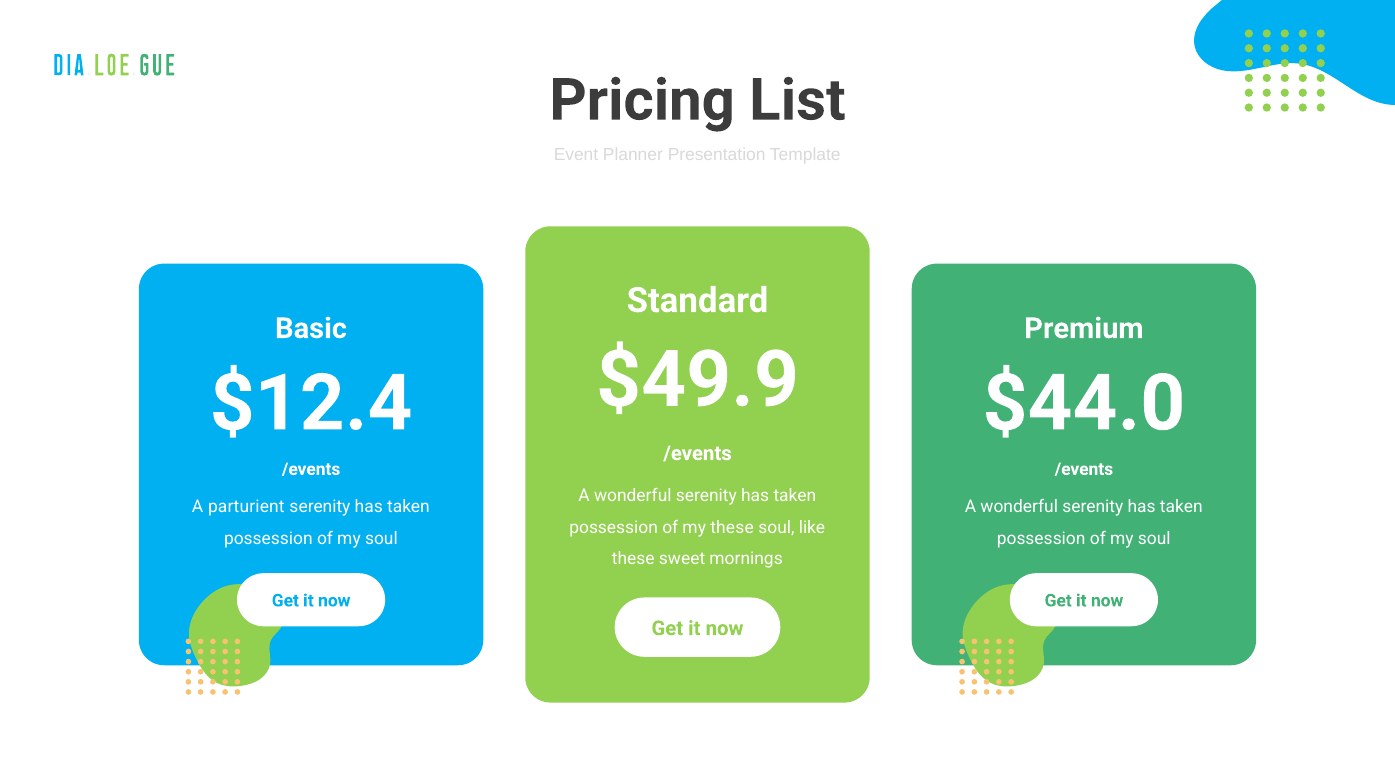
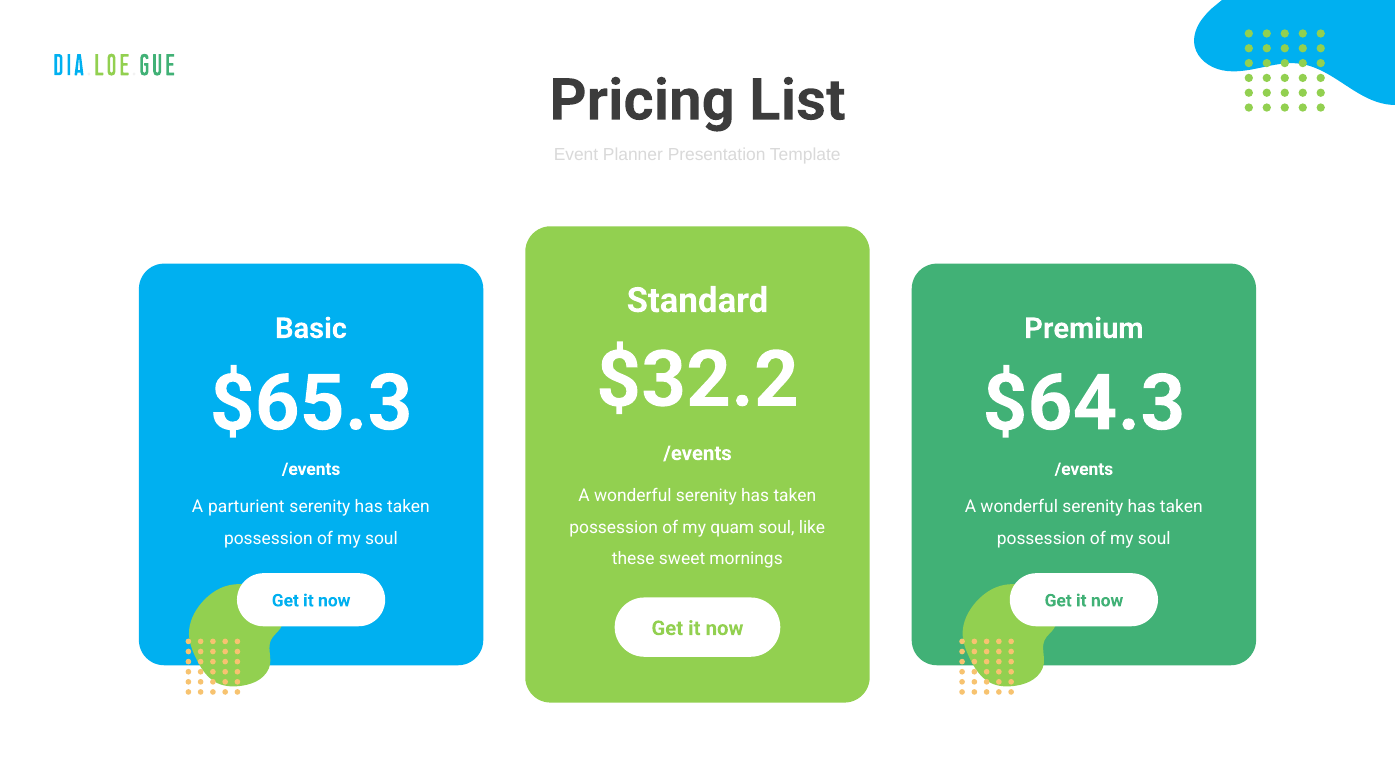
$49.9: $49.9 -> $32.2 (698, 380)
$12.4: $12.4 -> $65.3 (311, 404)
$44.0: $44.0 -> $64.3 (1084, 404)
my these: these -> quam (732, 528)
